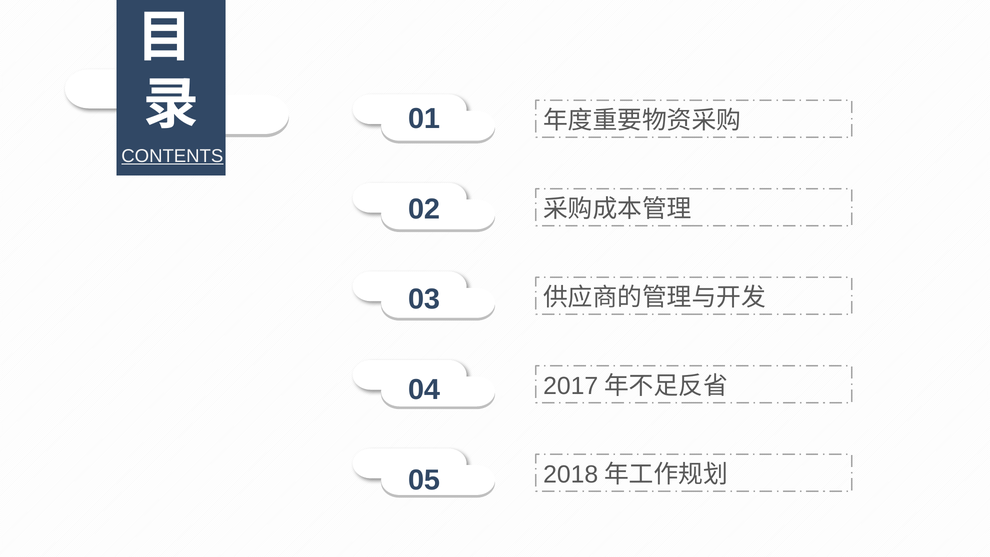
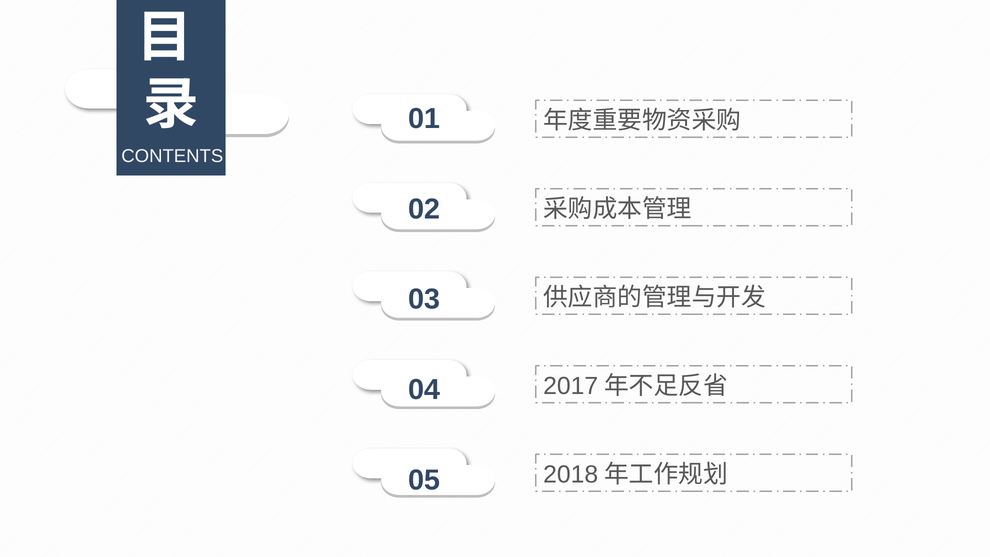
CONTENTS underline: present -> none (172, 156)
